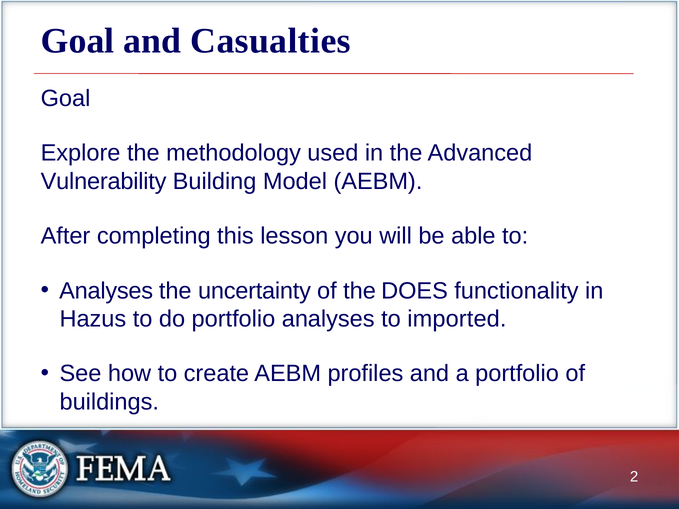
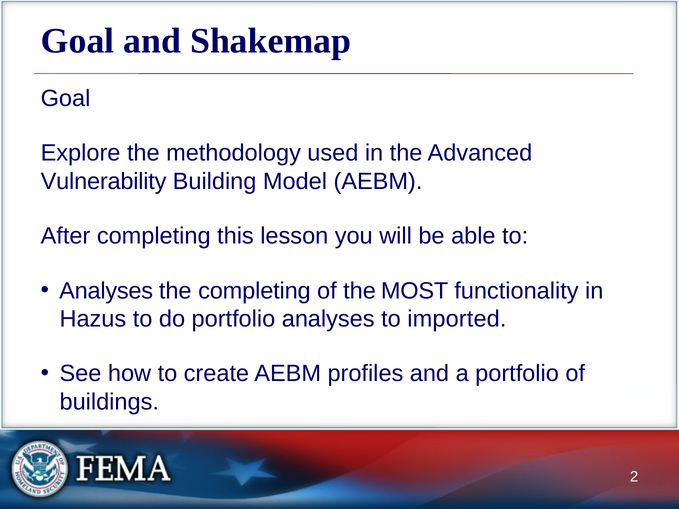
Casualties: Casualties -> Shakemap (271, 41)
the uncertainty: uncertainty -> completing (254, 291)
DOES: DOES -> MOST (415, 291)
